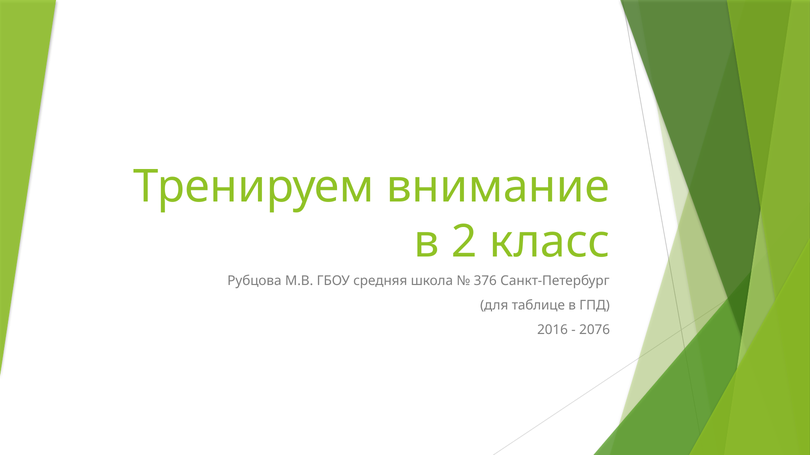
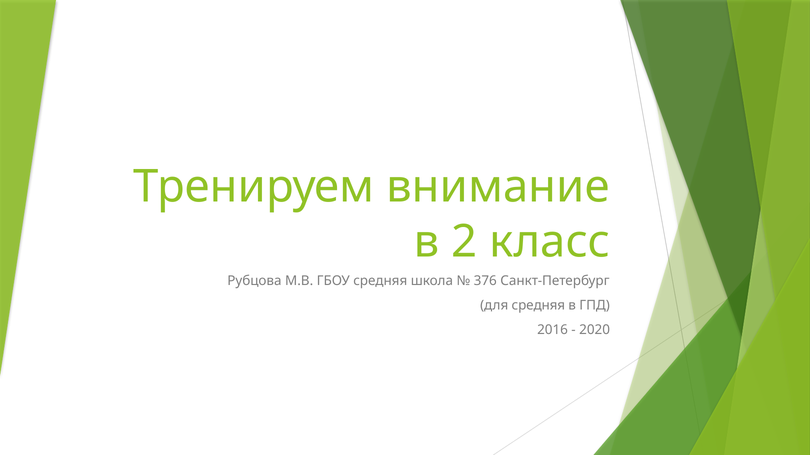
для таблице: таблице -> средняя (538, 306)
2076: 2076 -> 2020 (595, 330)
